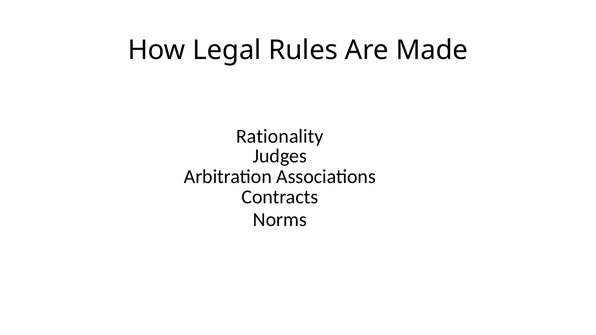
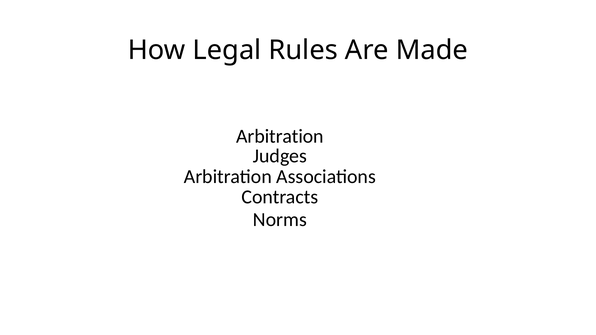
Rationality: Rationality -> Arbitration (280, 137)
